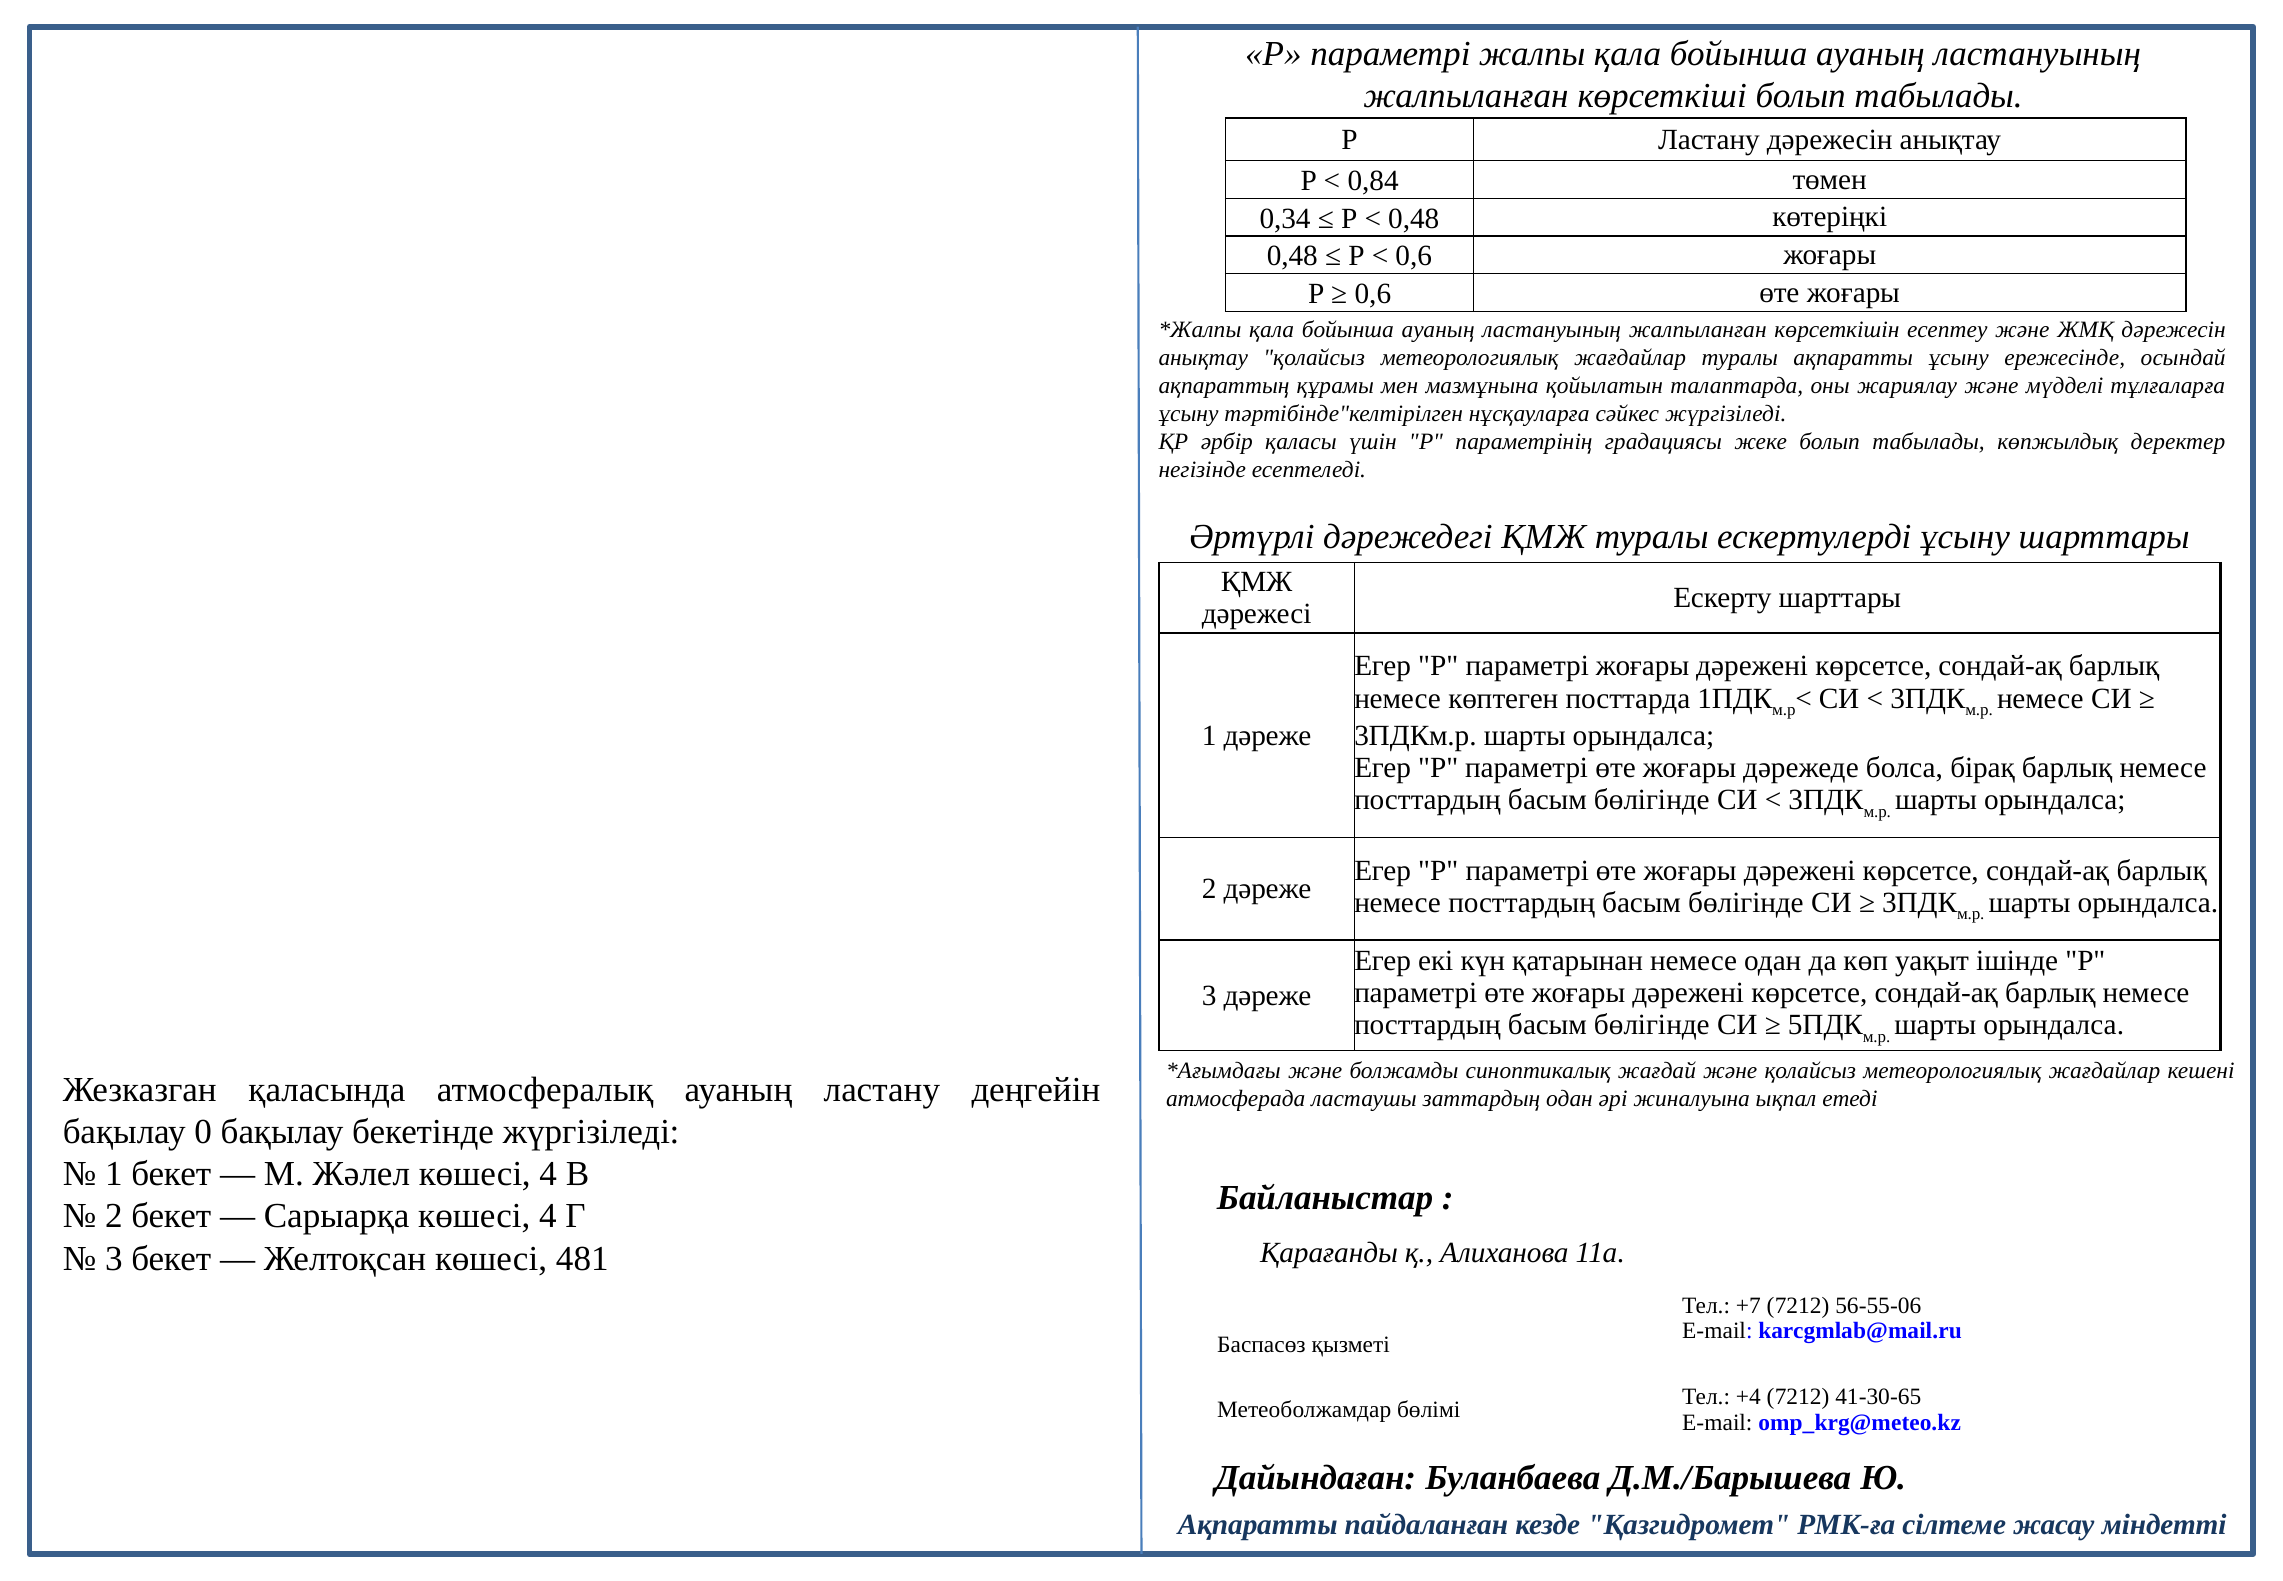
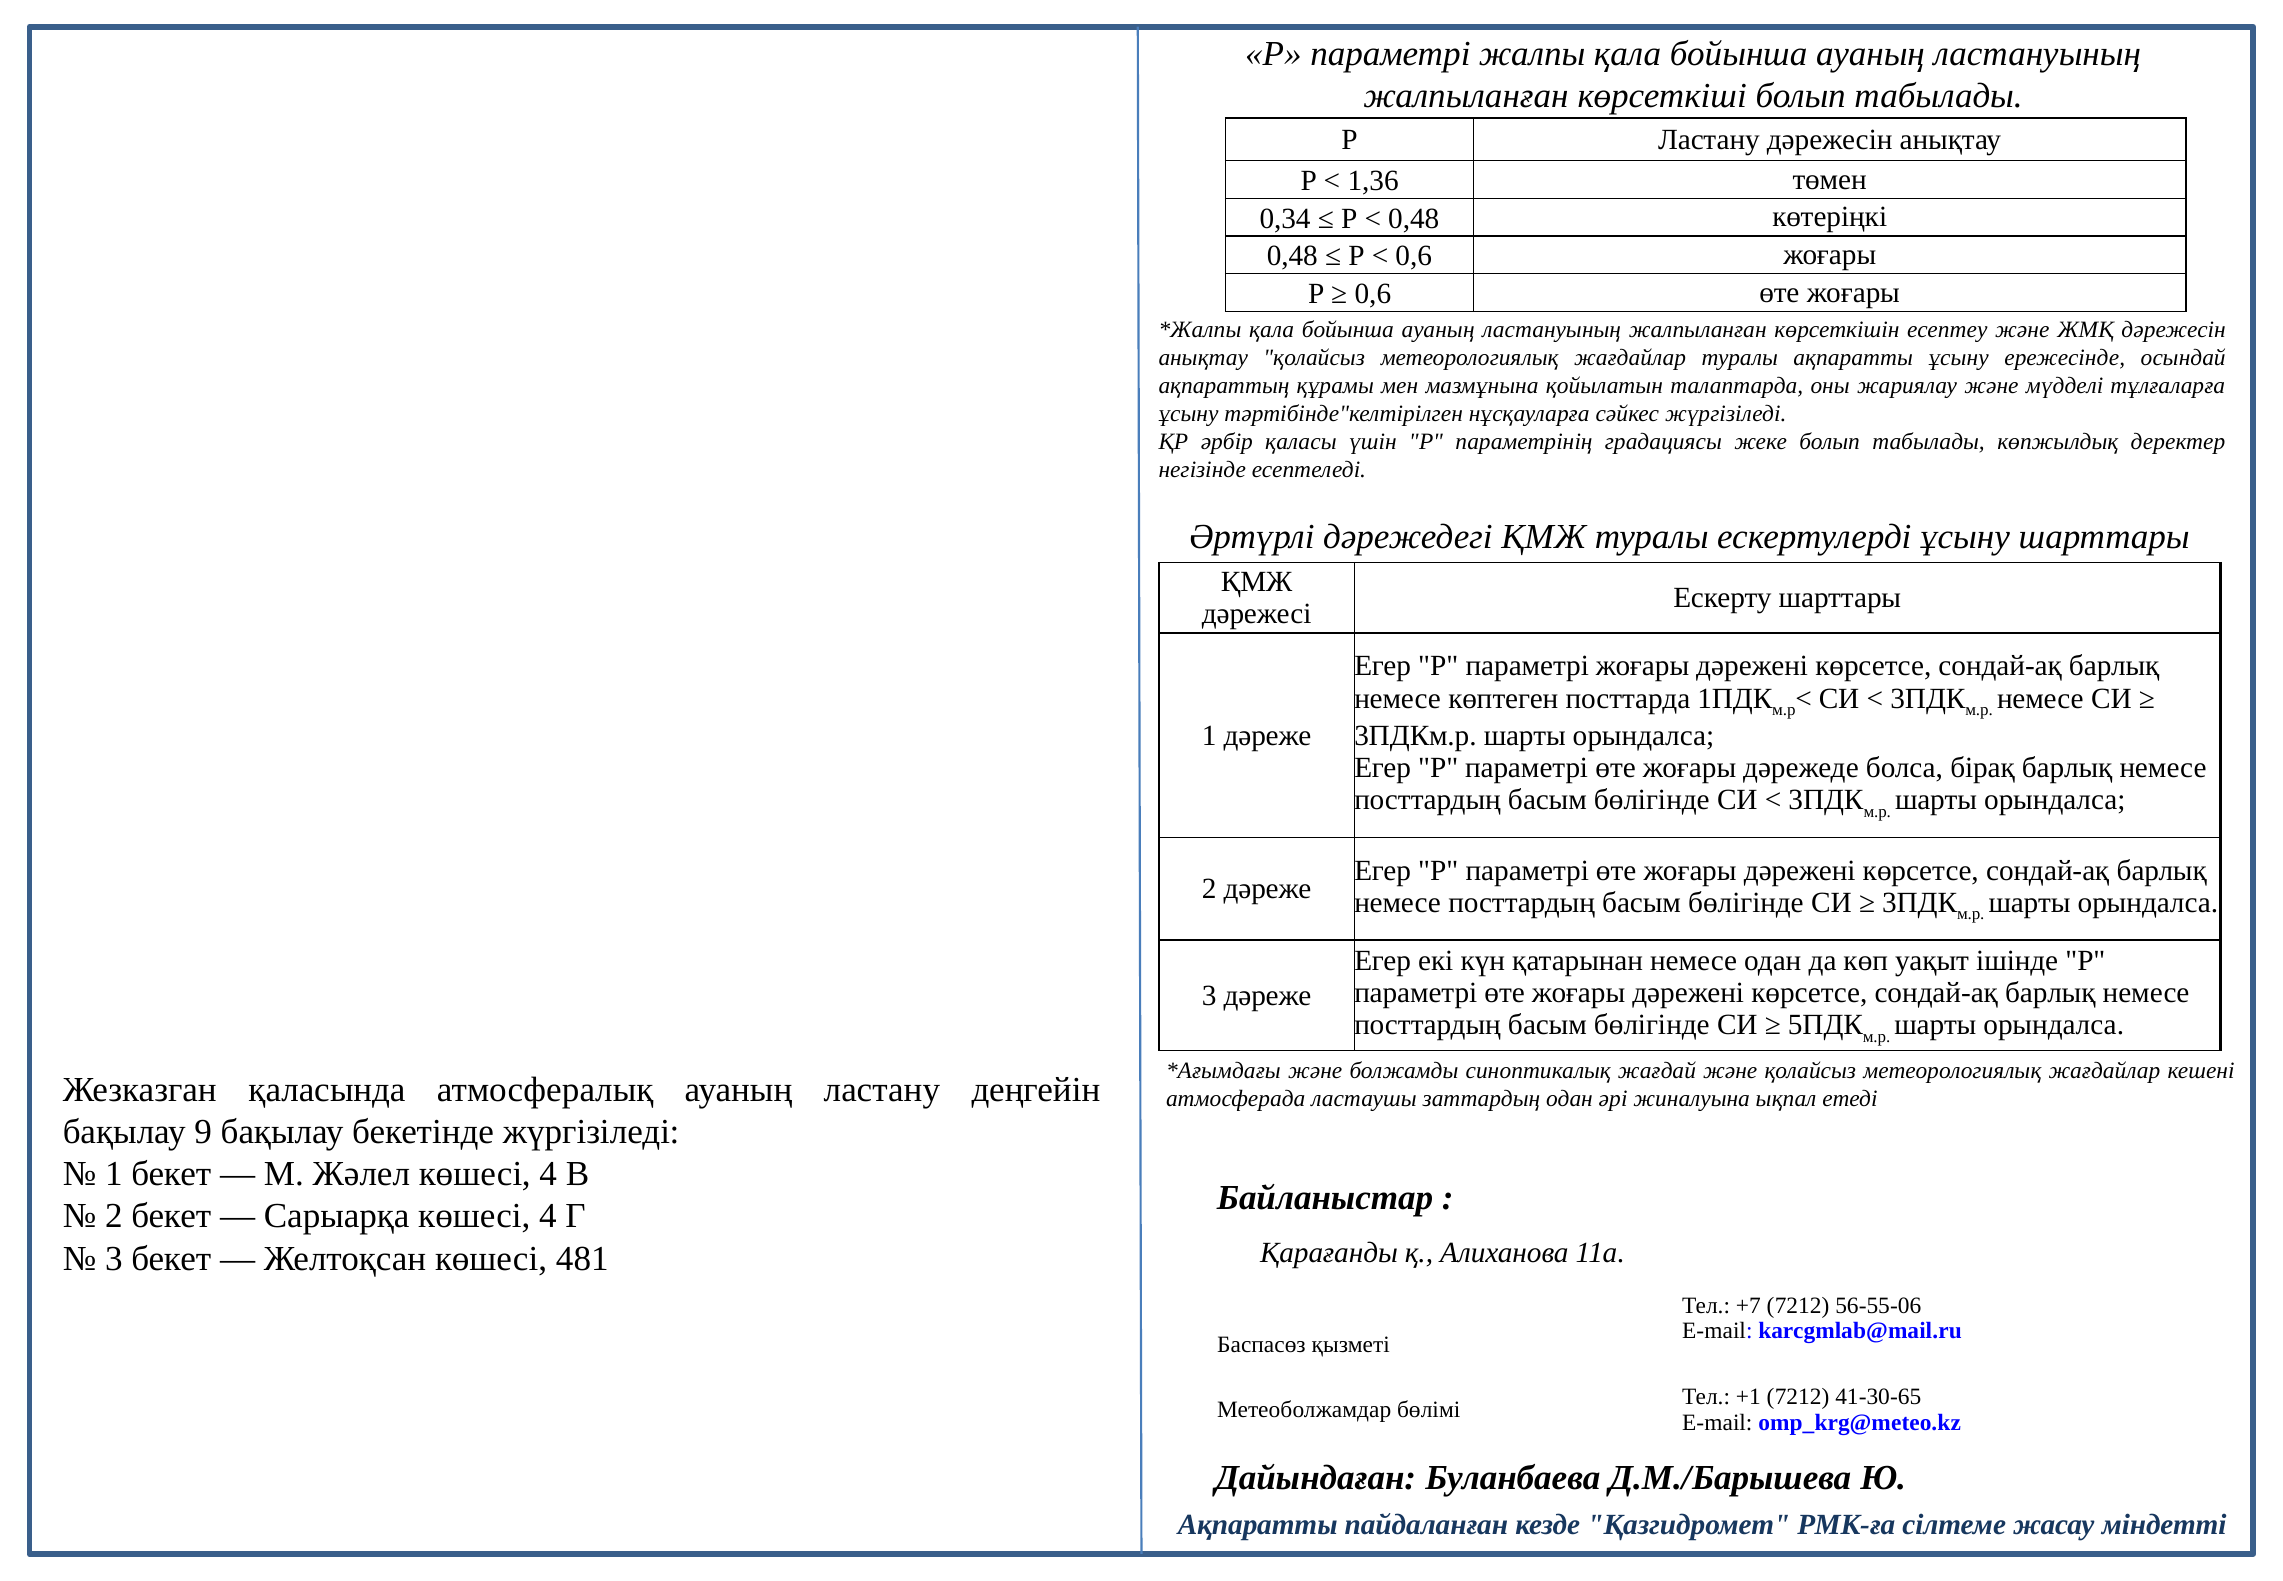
0,84: 0,84 -> 1,36 (1373, 181)
0: 0 -> 9 (203, 1132)
+4: +4 -> +1 (1748, 1396)
